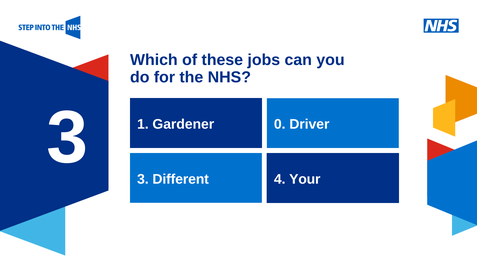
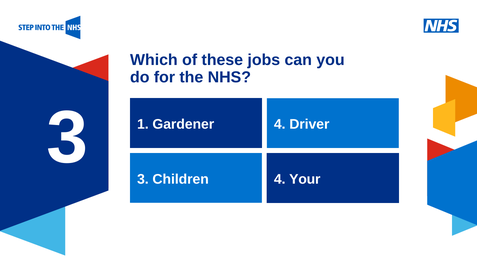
Gardener 0: 0 -> 4 (280, 125)
Different: Different -> Children (181, 179)
